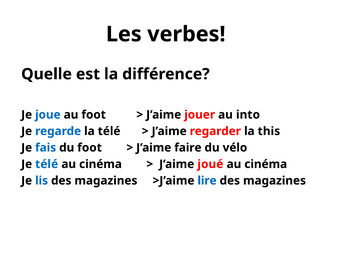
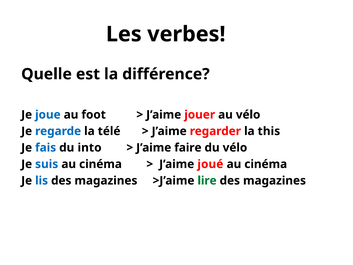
au into: into -> vélo (248, 115)
du foot: foot -> into (90, 148)
Je télé: télé -> suis (47, 164)
lire colour: blue -> green (207, 180)
